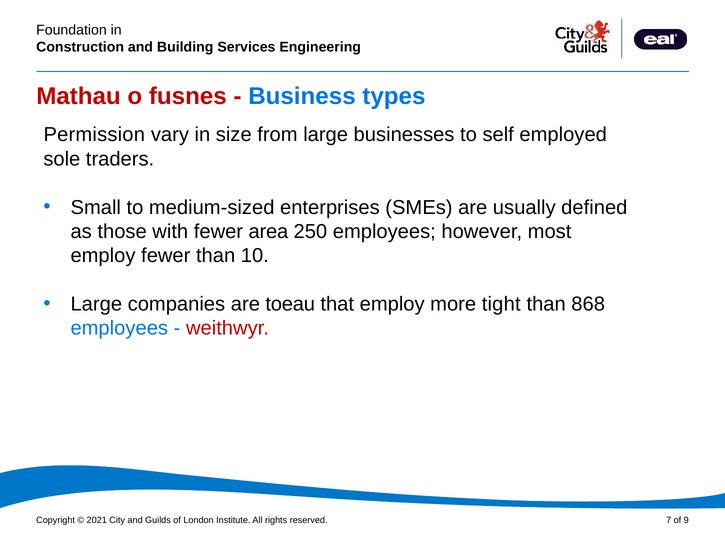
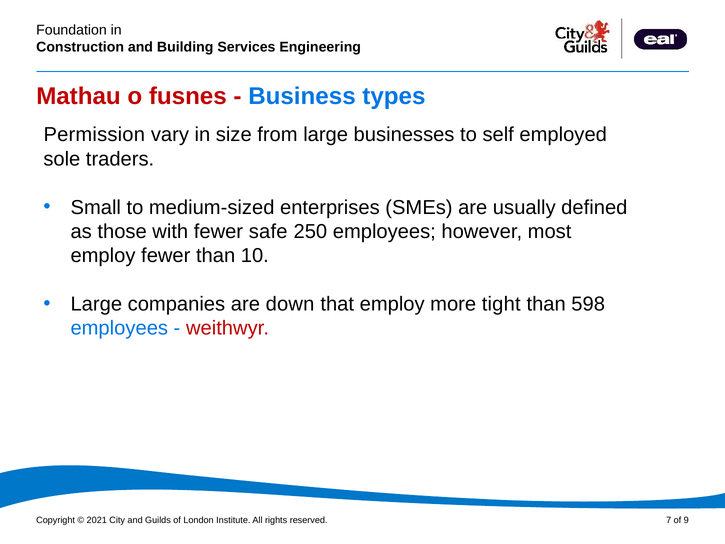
area: area -> safe (268, 231)
toeau: toeau -> down (290, 304)
868: 868 -> 598 (588, 304)
